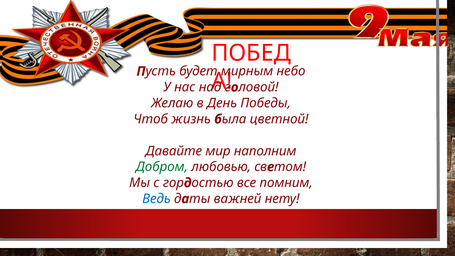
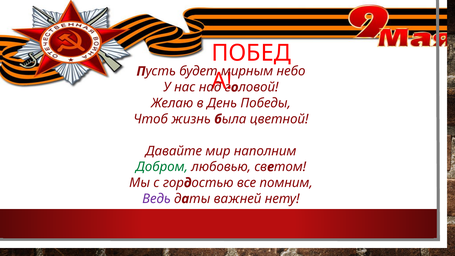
Ведь colour: blue -> purple (157, 199)
